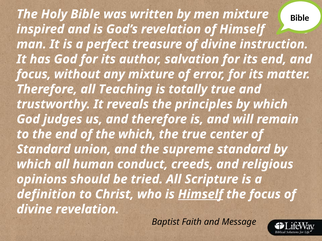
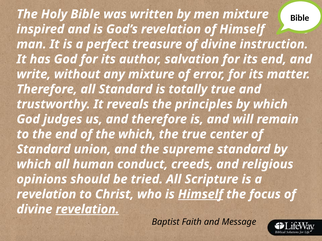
focus: focus -> write (34, 74)
all Teaching: Teaching -> Standard (126, 89)
definition: definition -> revelation (46, 195)
revelation underline: none -> present (87, 210)
